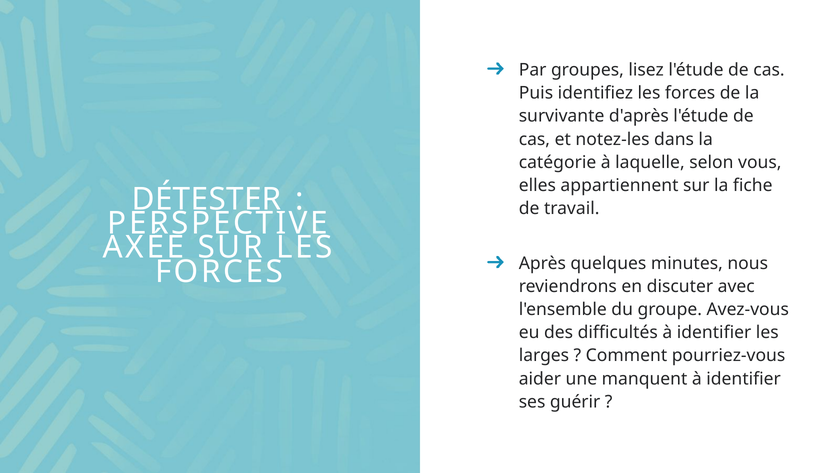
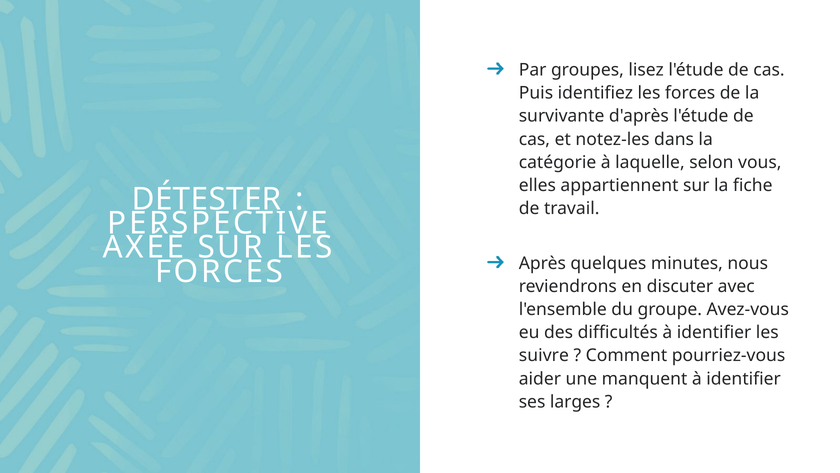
larges: larges -> suivre (544, 355)
guérir: guérir -> larges (575, 401)
